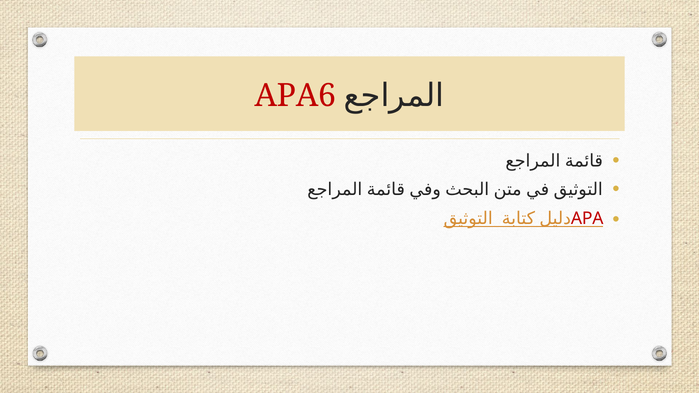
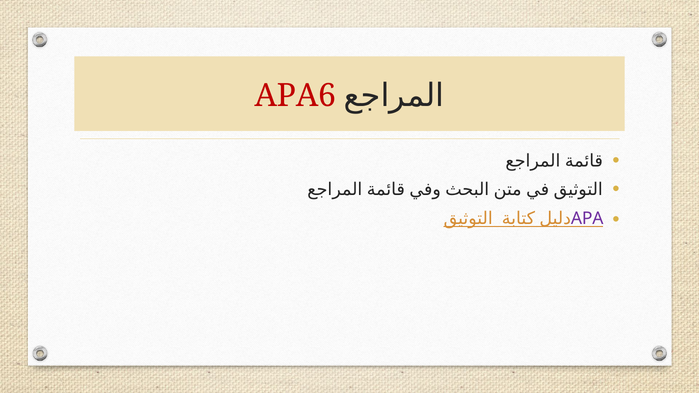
APA colour: red -> purple (587, 219)
